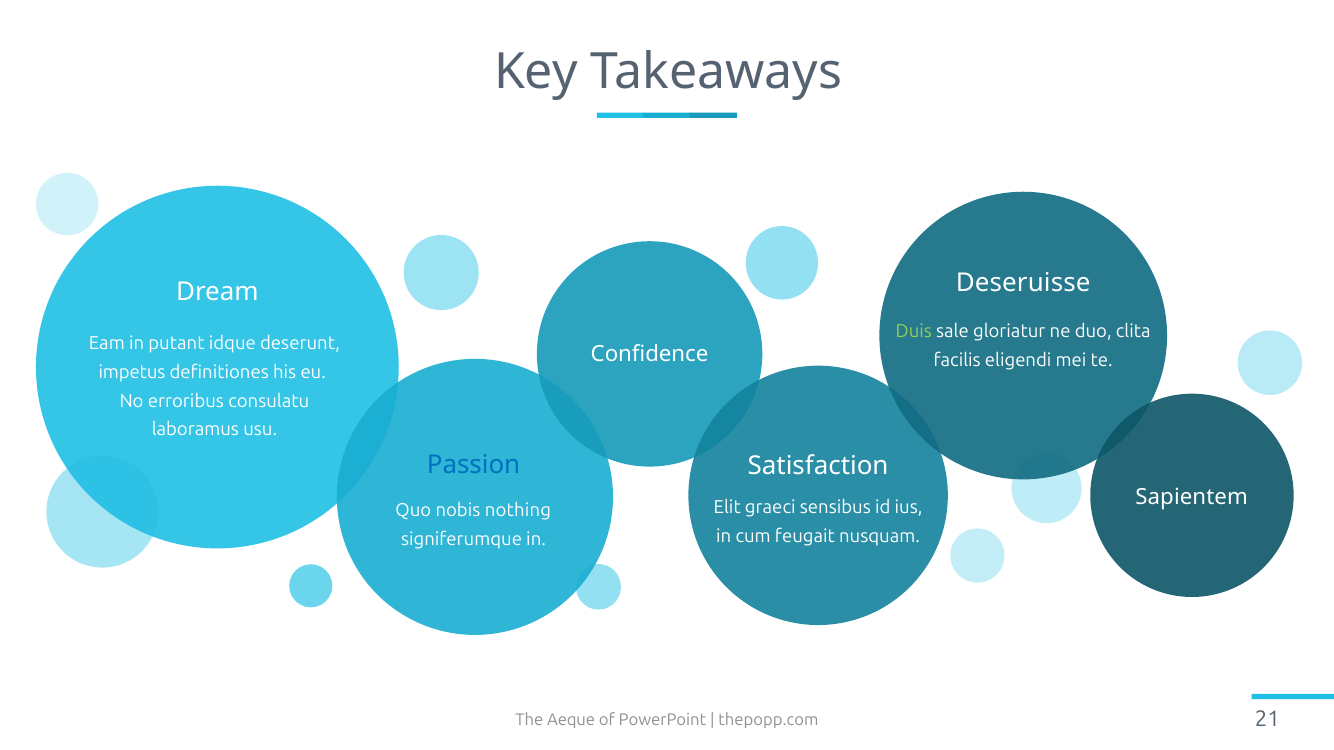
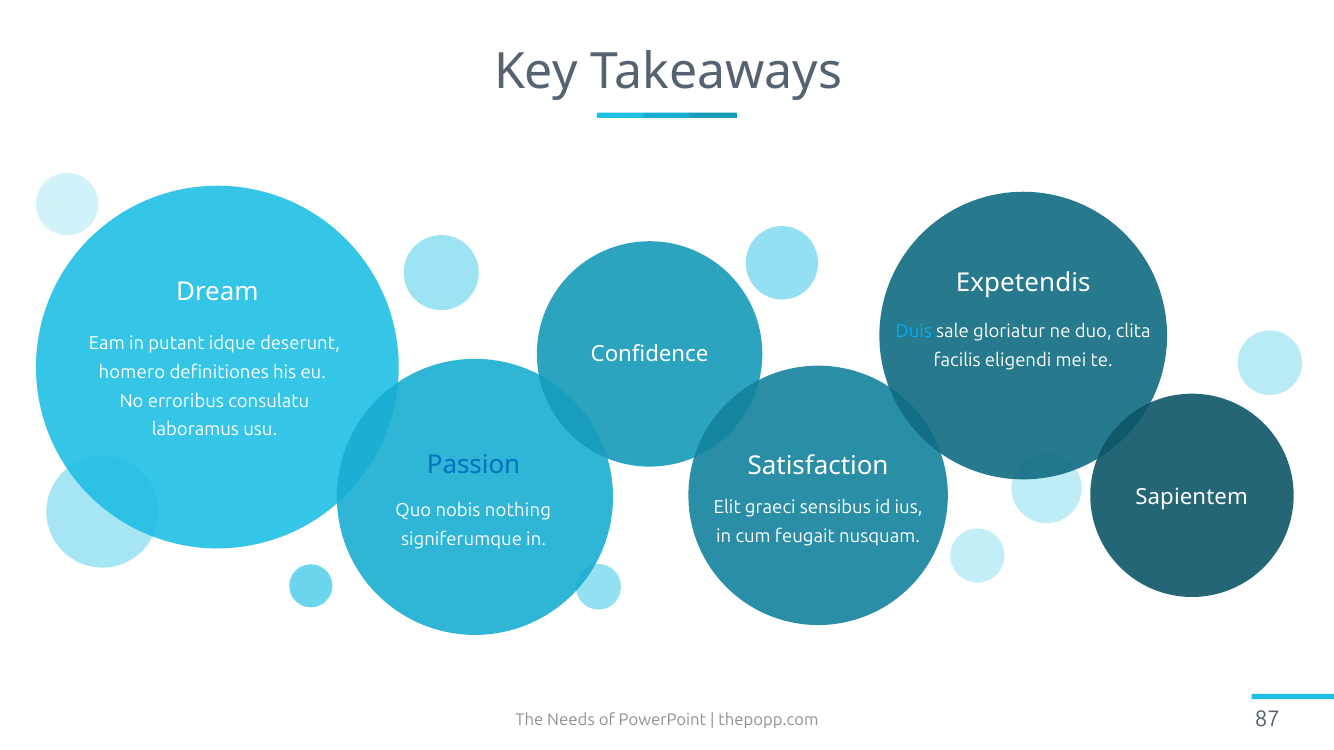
Deseruisse: Deseruisse -> Expetendis (1023, 283)
Duis colour: light green -> light blue (914, 332)
impetus: impetus -> homero (132, 372)
Aeque: Aeque -> Needs (571, 720)
21: 21 -> 87 (1267, 720)
